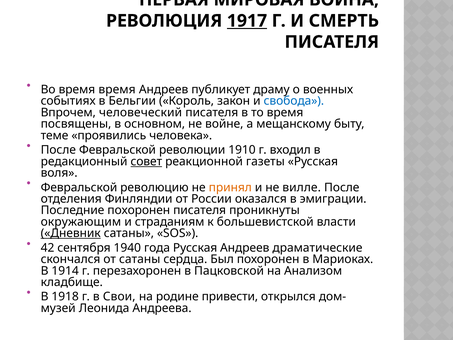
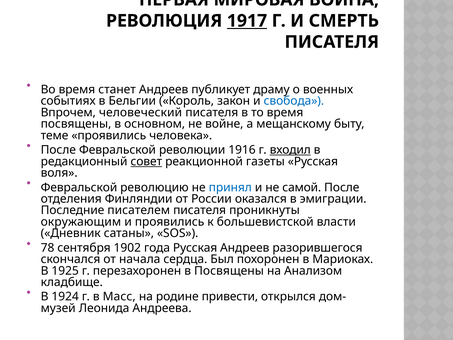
время время: время -> станет (117, 89)
1910: 1910 -> 1916 (242, 150)
входил underline: none -> present (290, 150)
принял colour: orange -> blue (230, 187)
вилле: вилле -> самой (302, 187)
Последние похоронен: похоронен -> писателем (139, 210)
и страданиям: страданиям -> проявились (170, 222)
Дневник underline: present -> none (71, 233)
42: 42 -> 78 (48, 248)
1940: 1940 -> 1902 (127, 248)
драматические: драматические -> разорившегося (318, 248)
от сатаны: сатаны -> начала (140, 259)
1914: 1914 -> 1925 (65, 271)
в Пацковской: Пацковской -> Посвящены (229, 271)
1918: 1918 -> 1924 (65, 296)
Свои: Свои -> Масс (119, 296)
